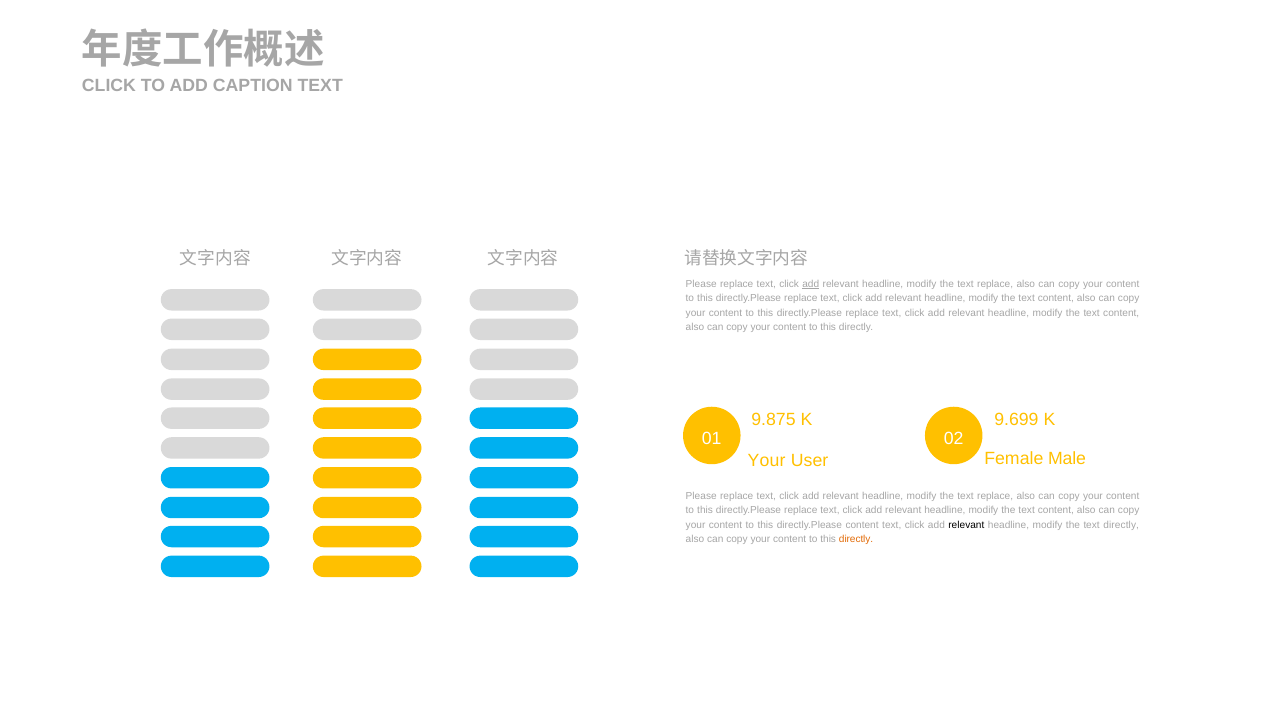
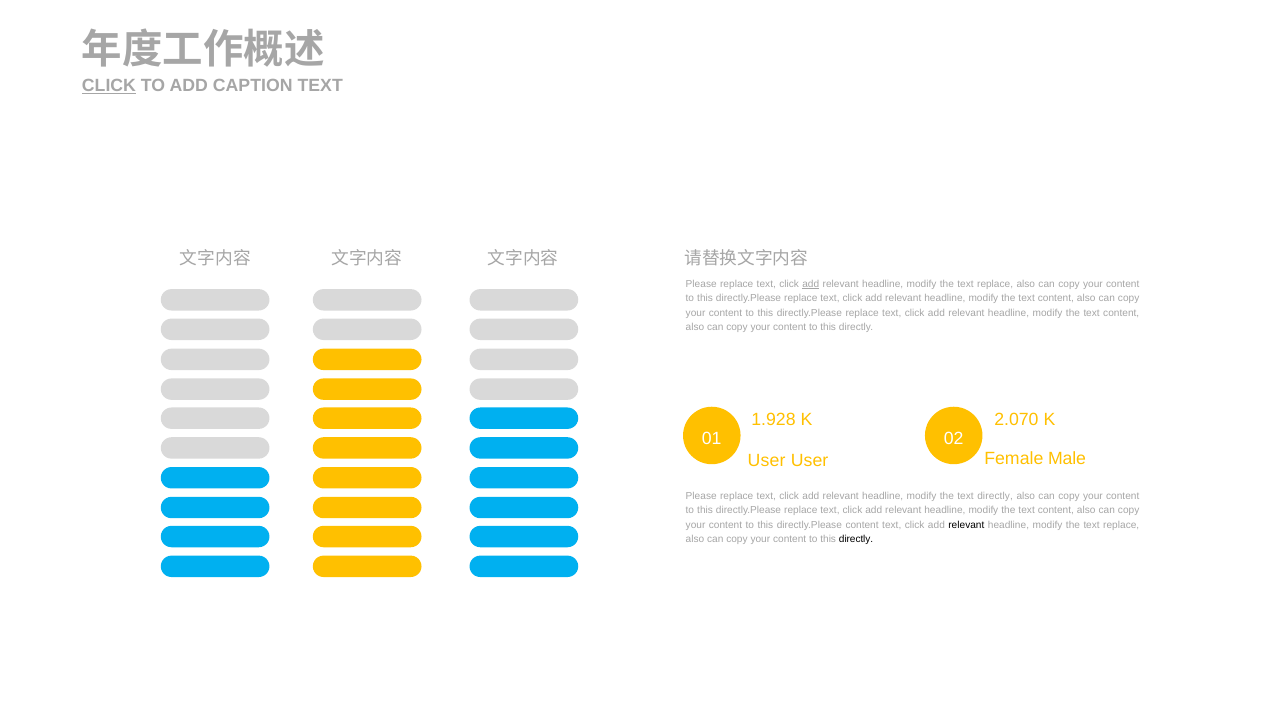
CLICK underline: none -> present (109, 86)
9.875: 9.875 -> 1.928 (773, 420)
9.699: 9.699 -> 2.070 (1016, 420)
Your: Your -> User (767, 460)
replace: replace -> directly (995, 496)
directly: directly -> replace (1121, 525)
directly colour: orange -> black (856, 540)
